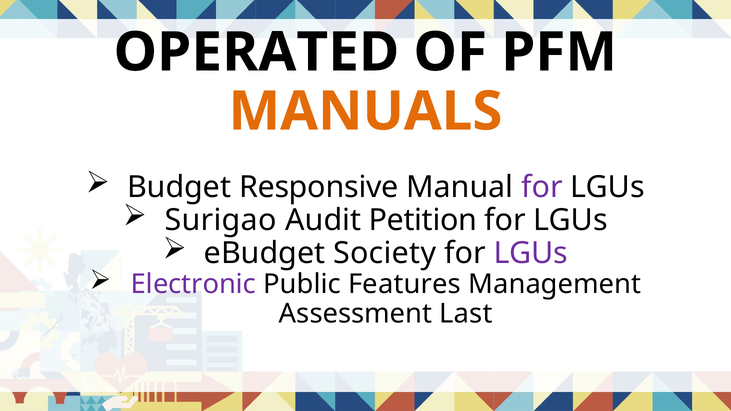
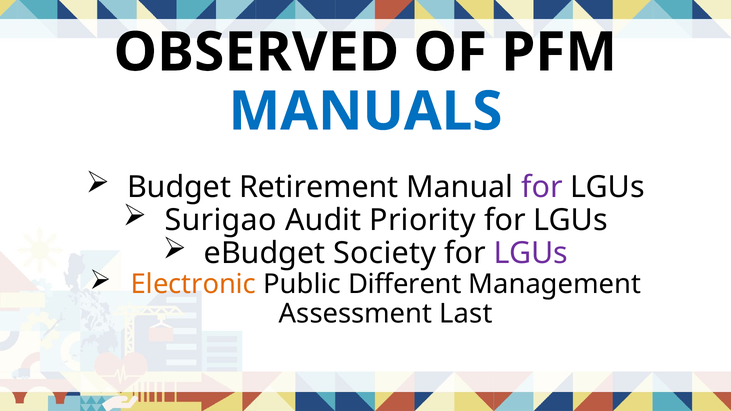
OPERATED: OPERATED -> OBSERVED (256, 52)
MANUALS colour: orange -> blue (366, 112)
Responsive: Responsive -> Retirement (319, 187)
Petition: Petition -> Priority (423, 220)
Electronic colour: purple -> orange (193, 284)
Features: Features -> Different (405, 284)
